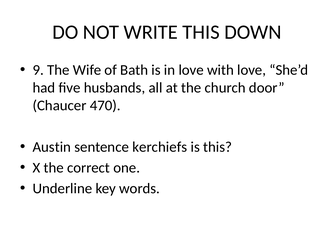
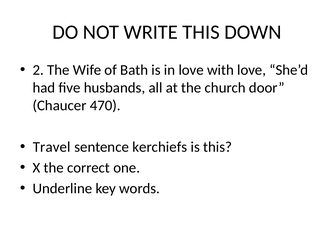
9: 9 -> 2 (38, 70)
Austin: Austin -> Travel (52, 147)
